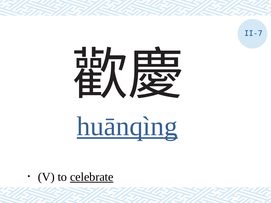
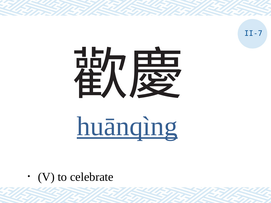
celebrate underline: present -> none (92, 177)
